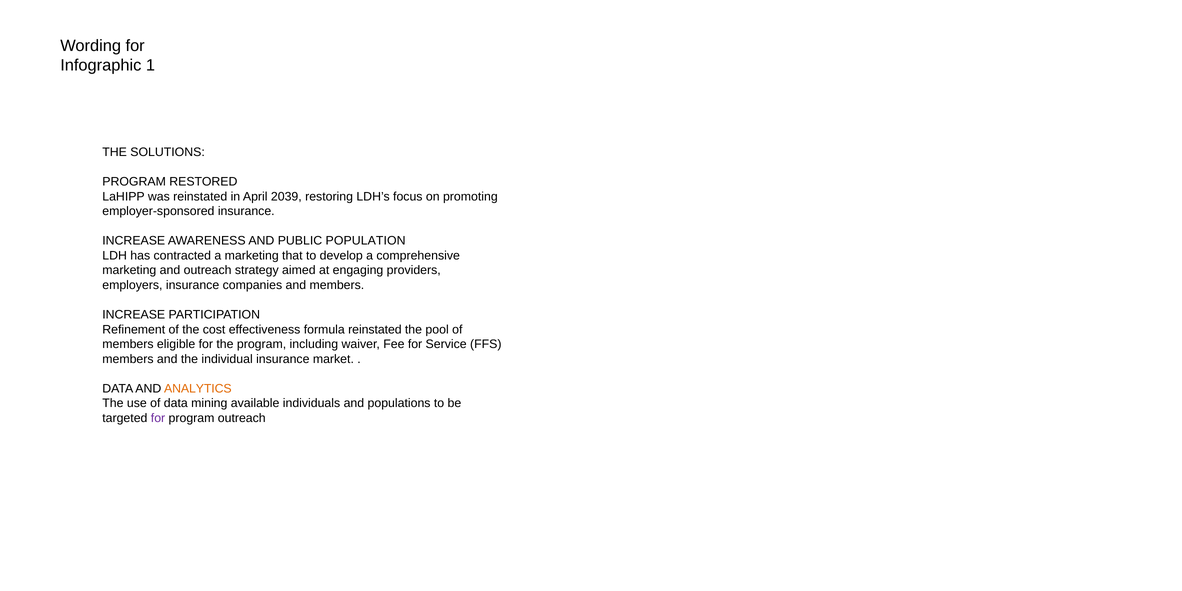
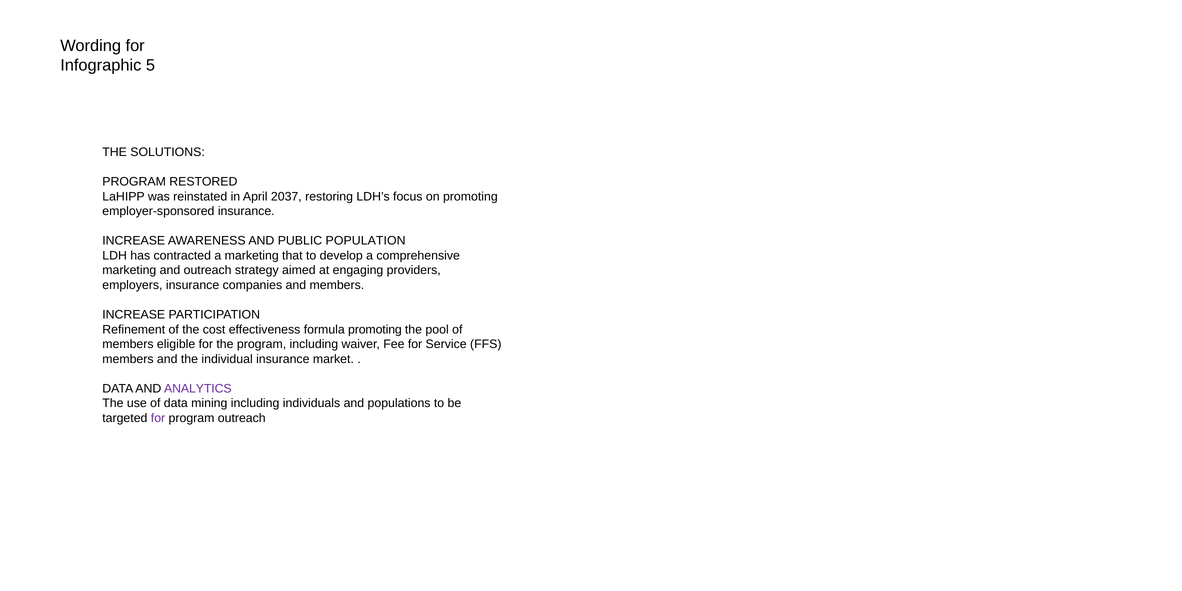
1: 1 -> 5 (151, 65)
2039: 2039 -> 2037 (286, 196)
formula reinstated: reinstated -> promoting (375, 329)
ANALYTICS colour: orange -> purple (198, 389)
mining available: available -> including (255, 403)
